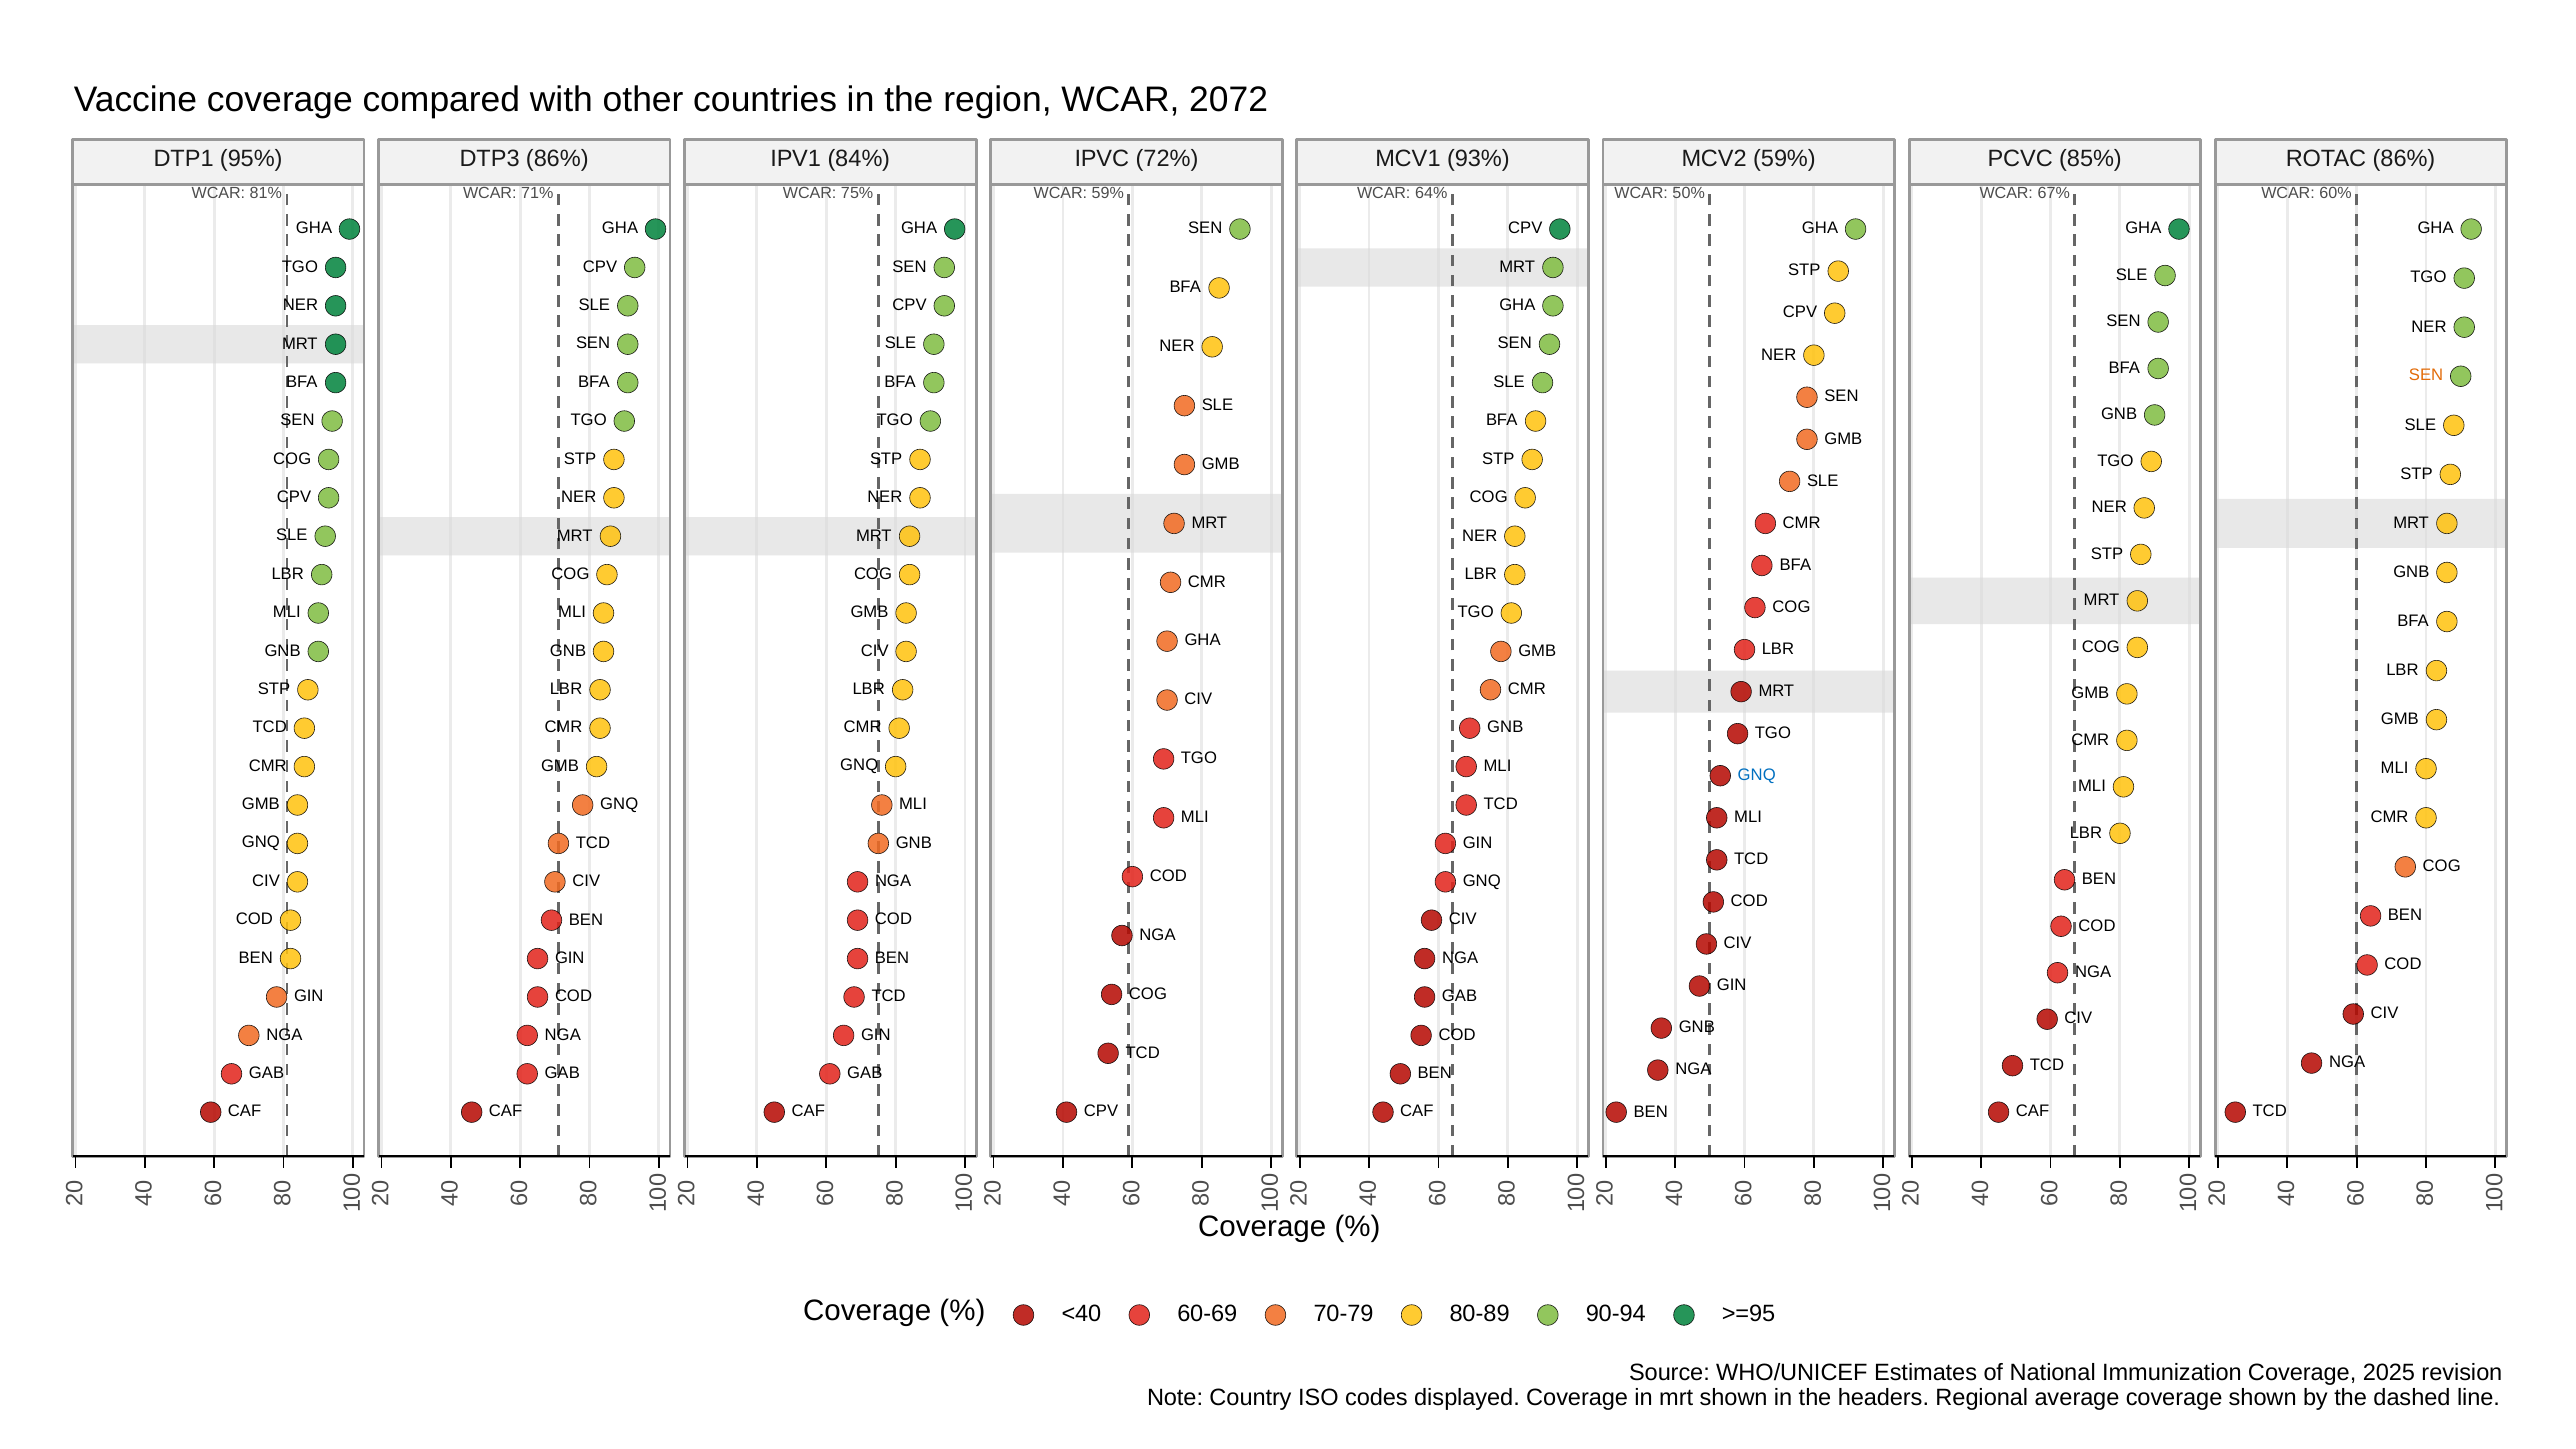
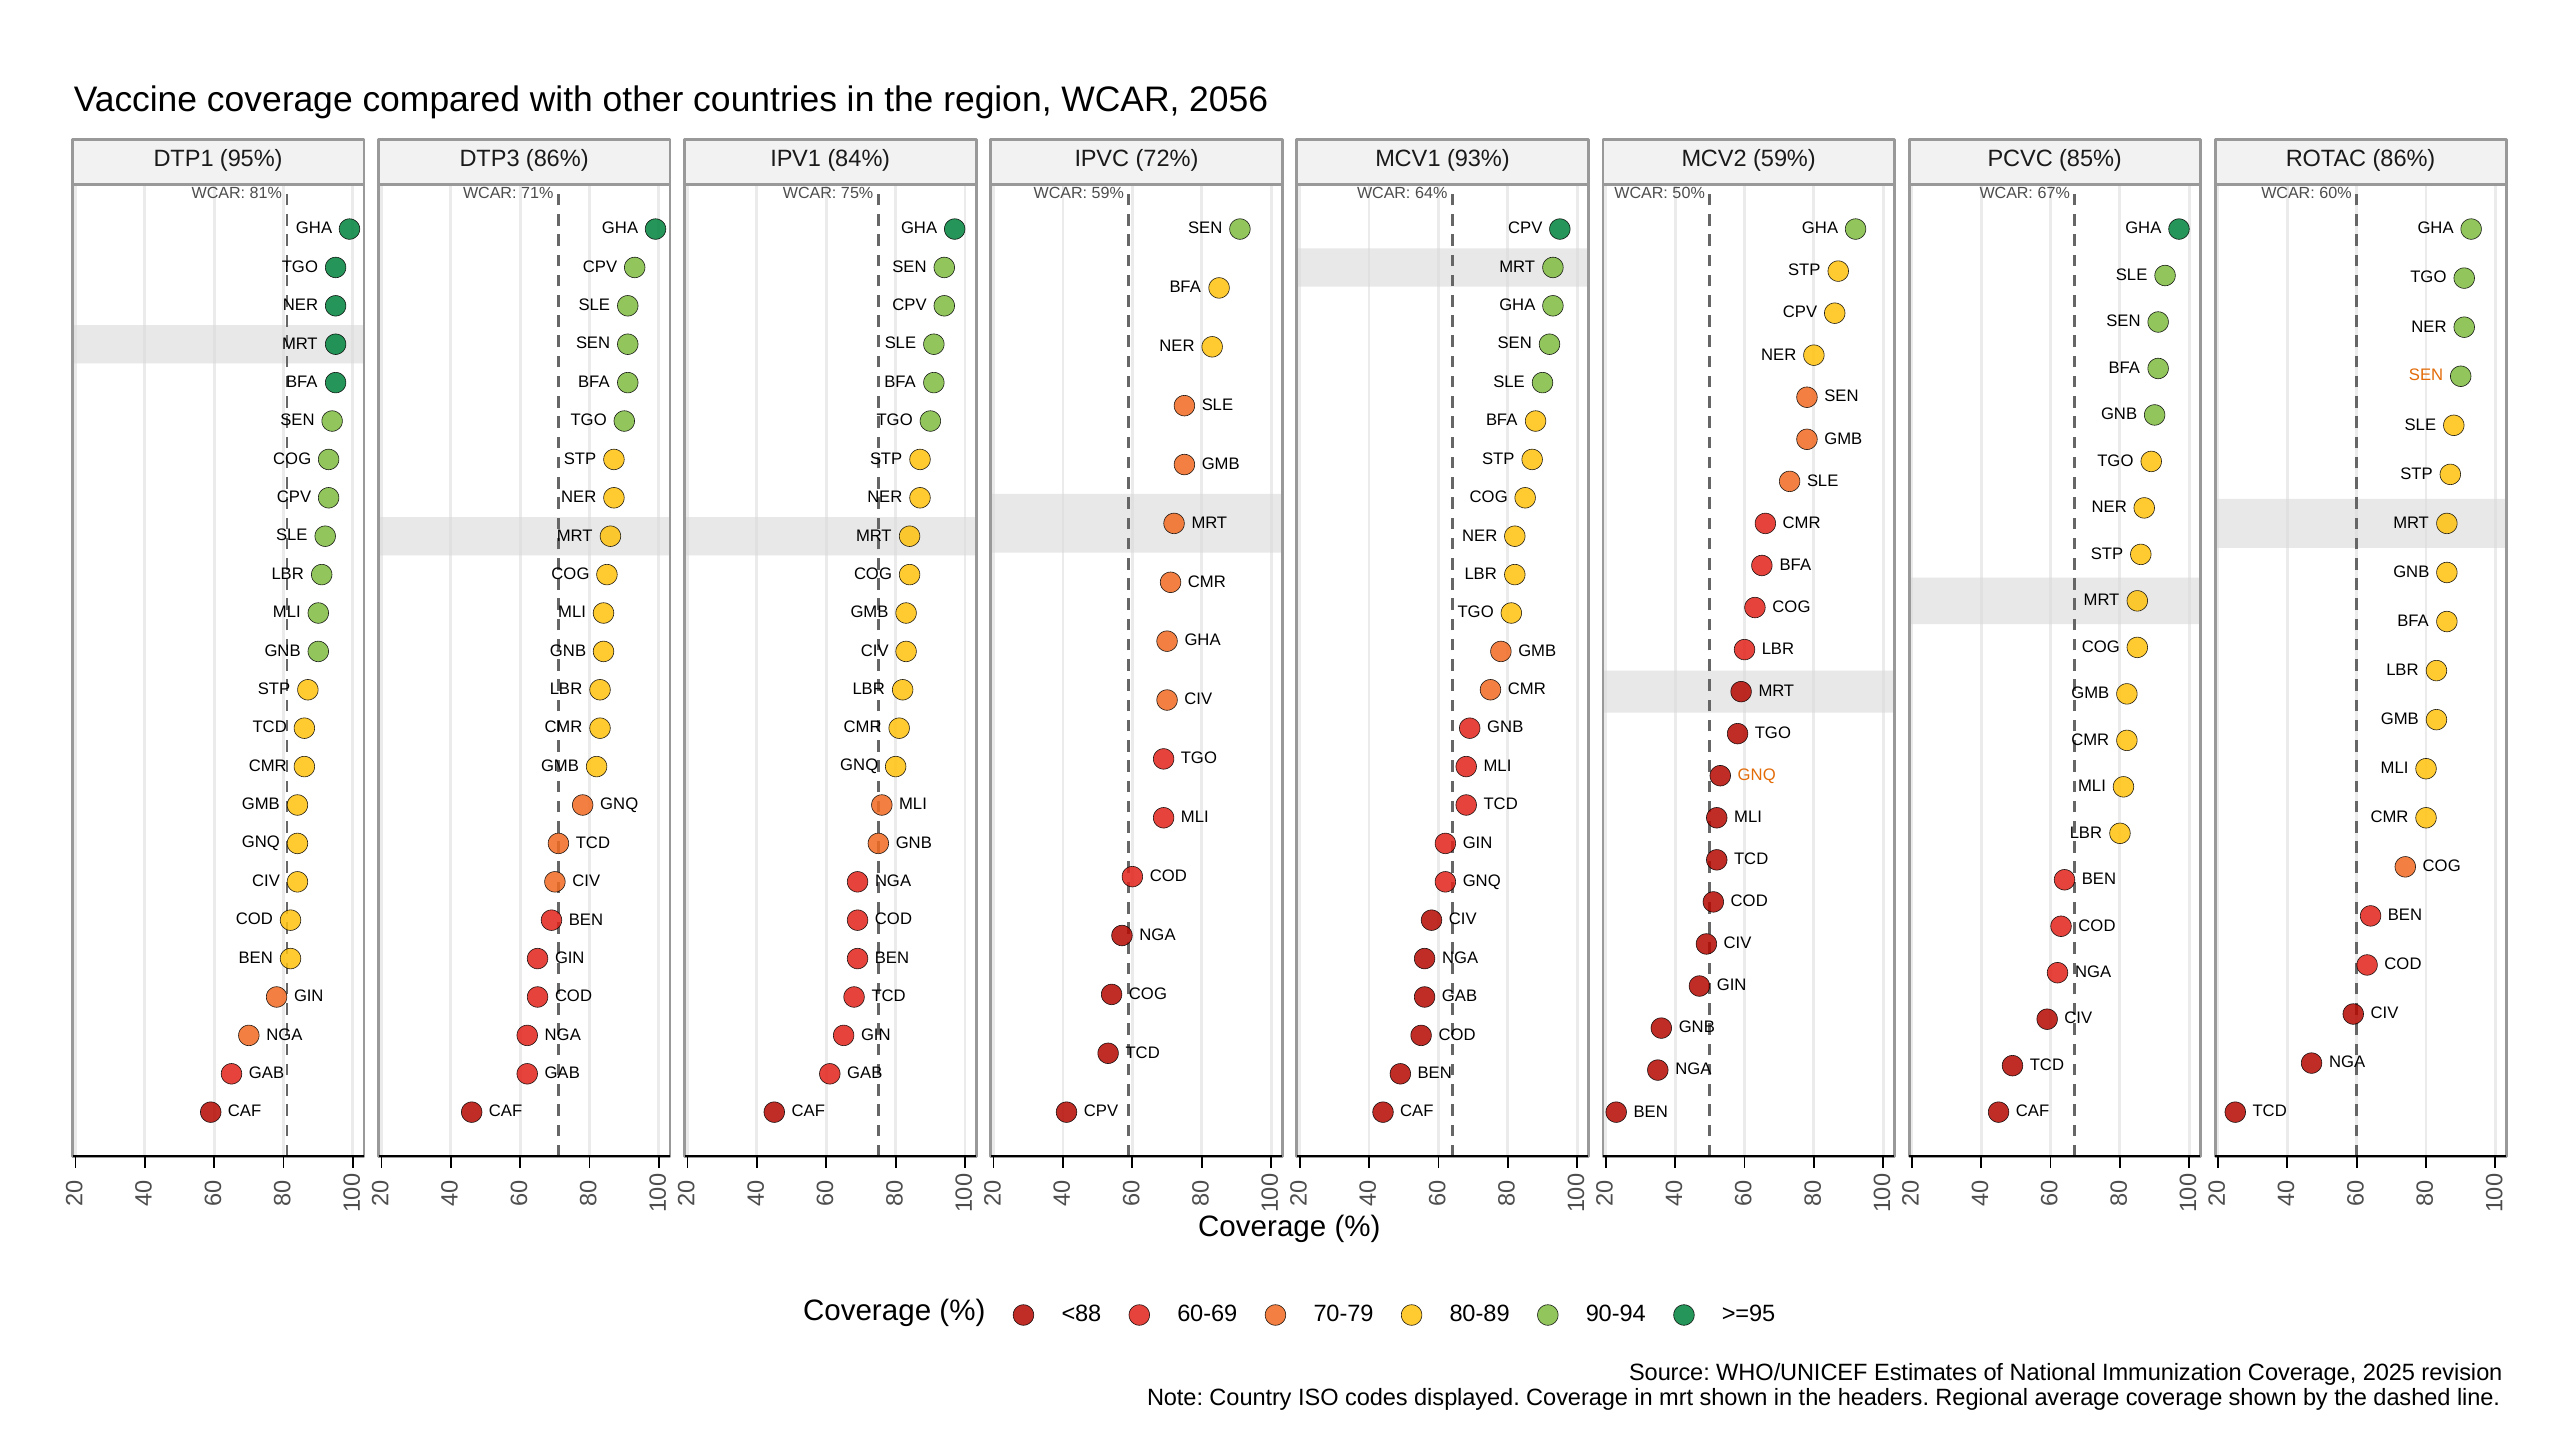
2072: 2072 -> 2056 (1229, 100)
GNQ colour: blue -> orange (1757, 775)
<40: <40 -> <88 (1081, 1314)
